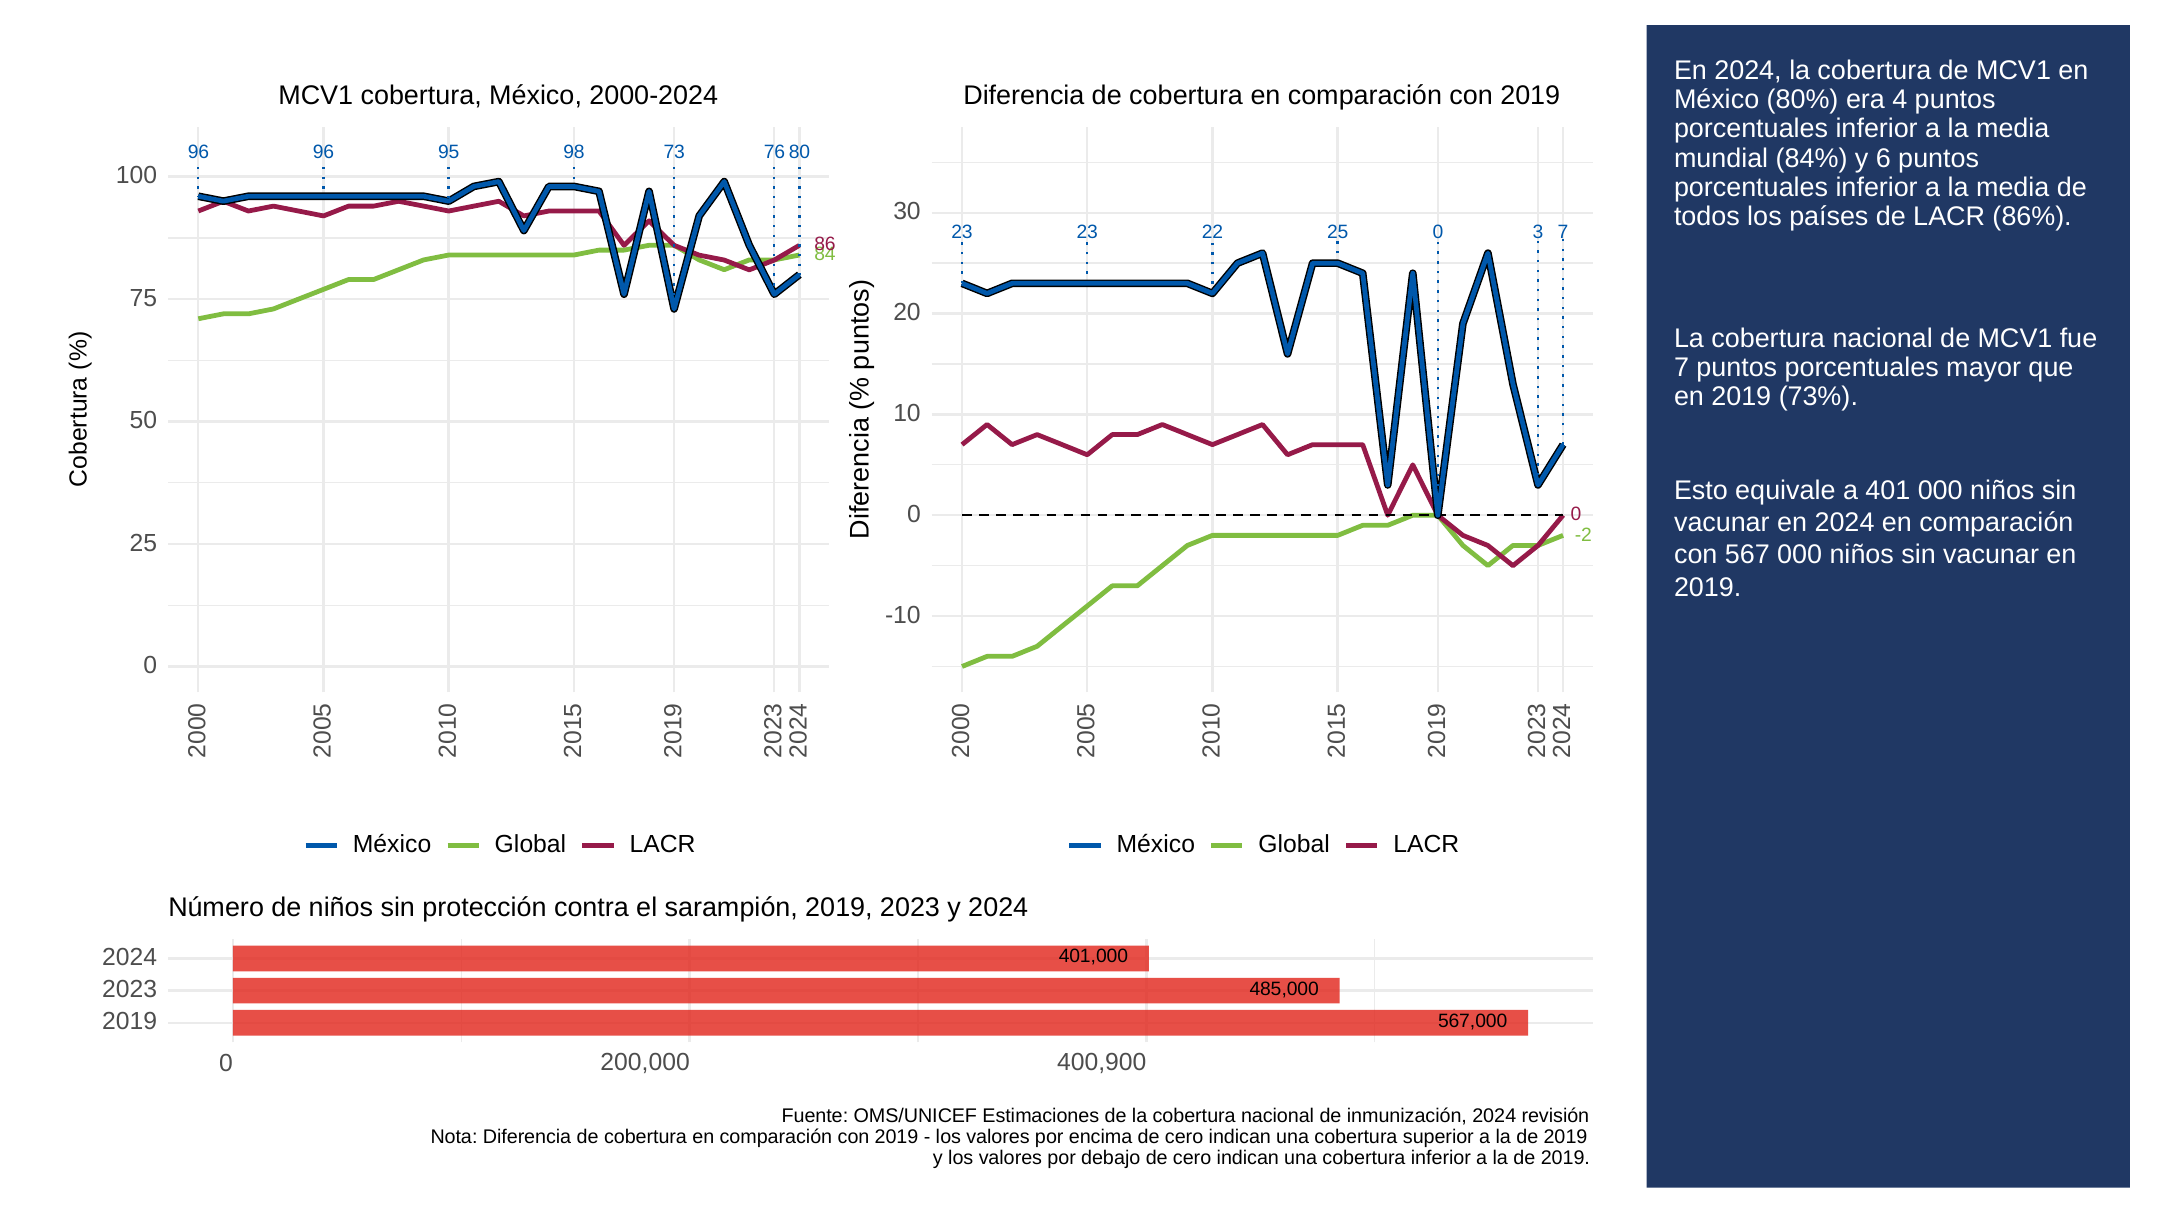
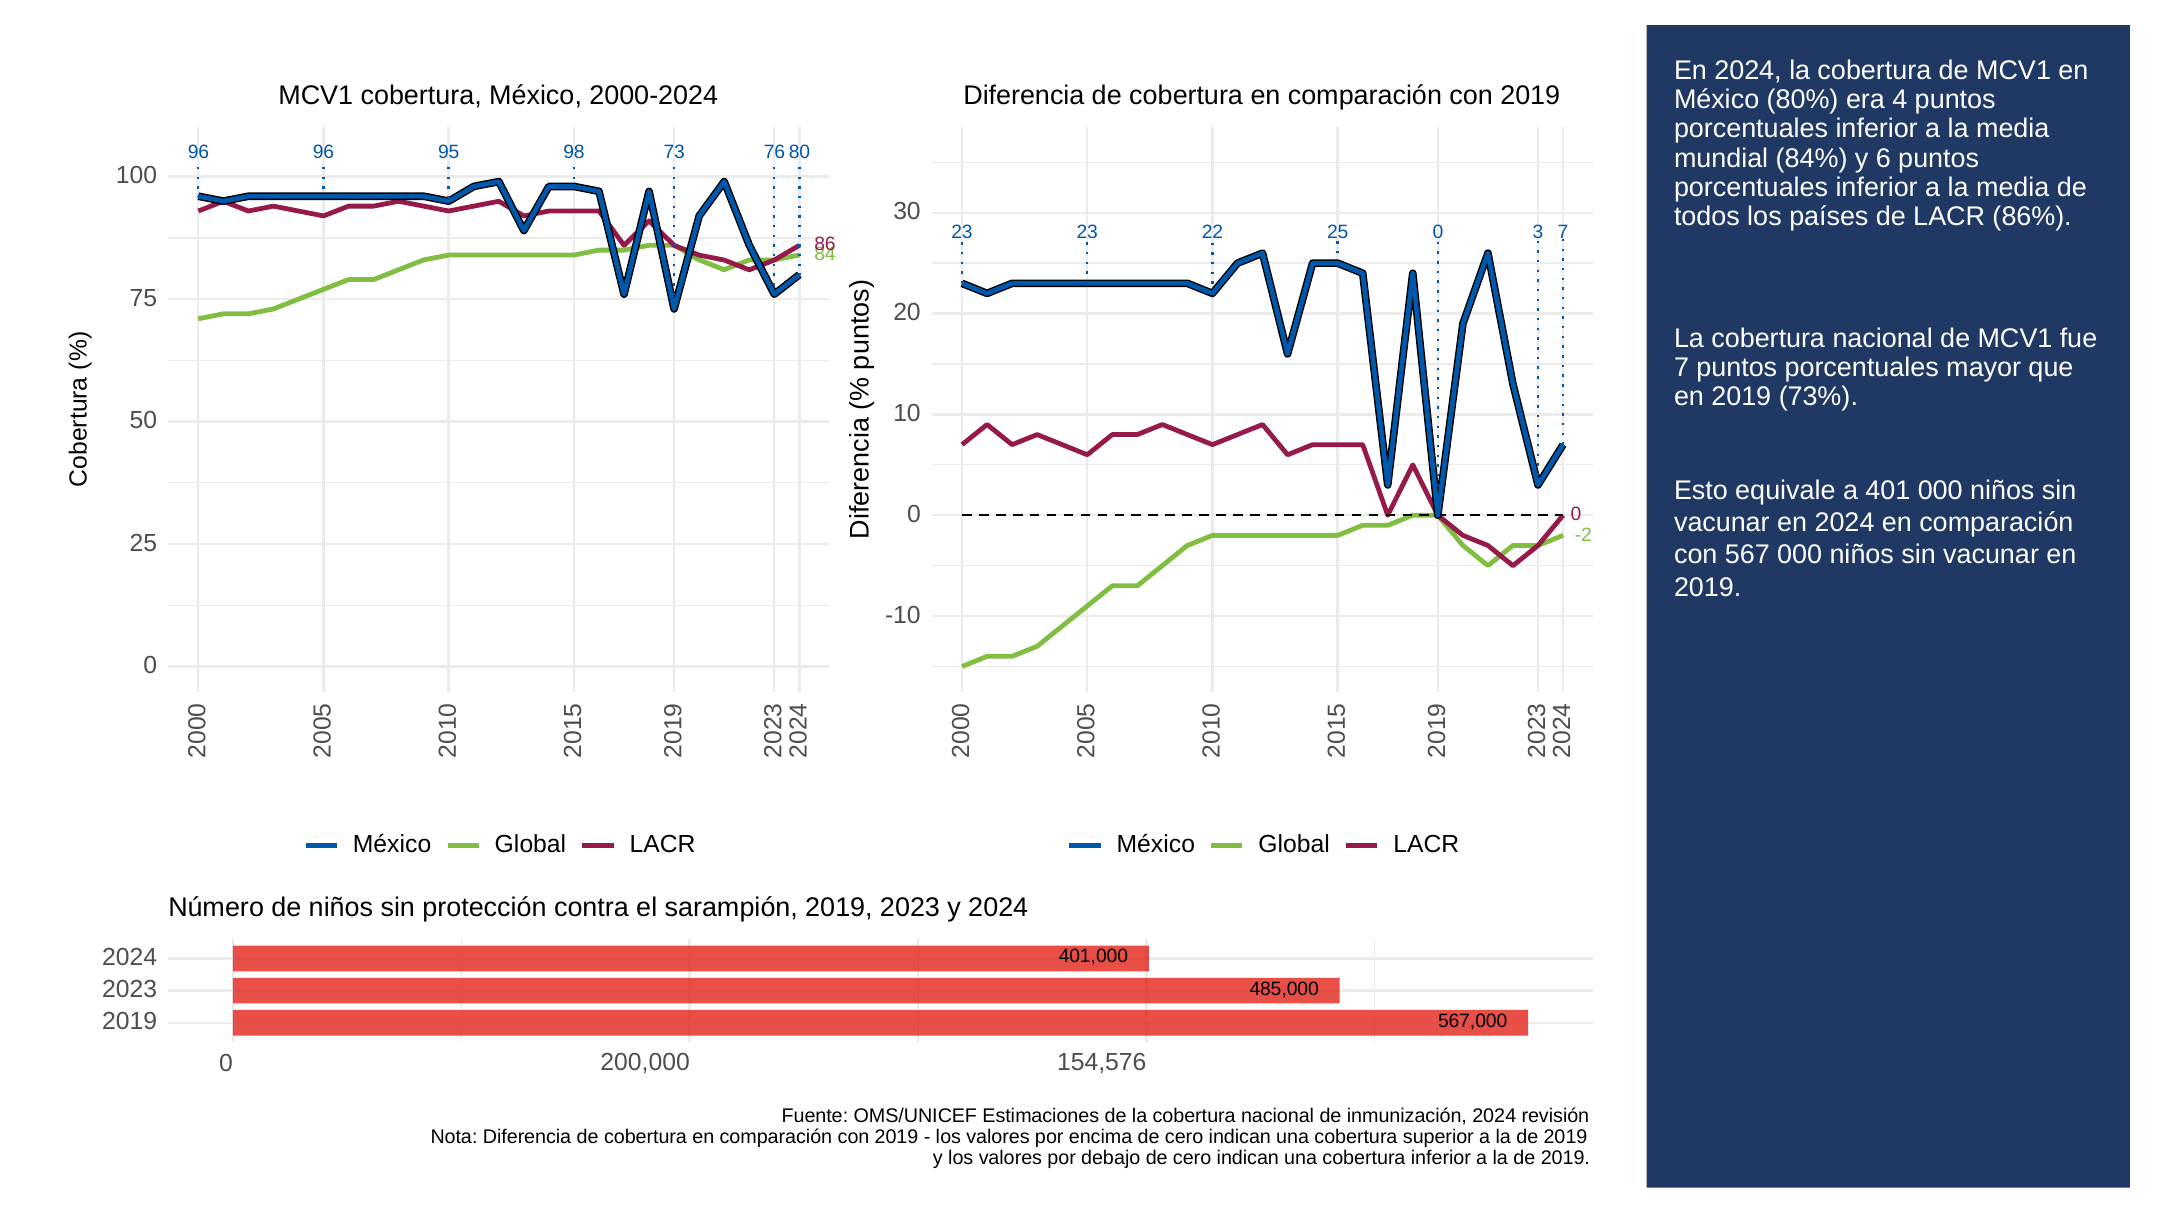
400,900: 400,900 -> 154,576 (1102, 1062)
